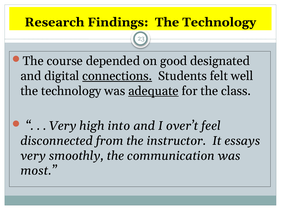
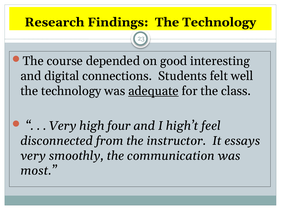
designated: designated -> interesting (220, 61)
connections underline: present -> none (117, 76)
into: into -> four (119, 126)
over’t: over’t -> high’t (182, 126)
